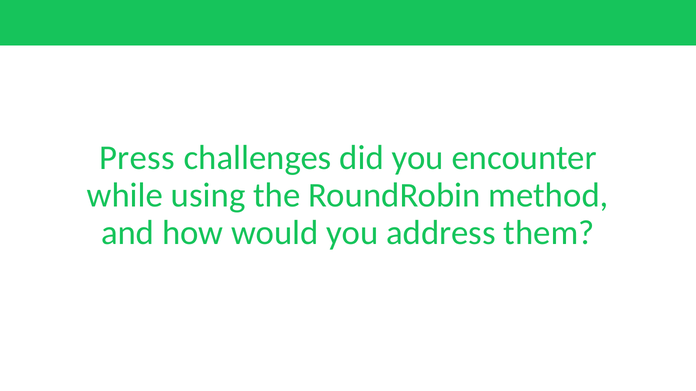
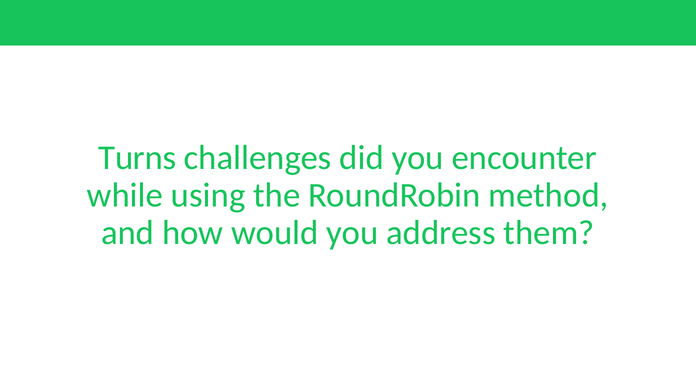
Press: Press -> Turns (137, 158)
